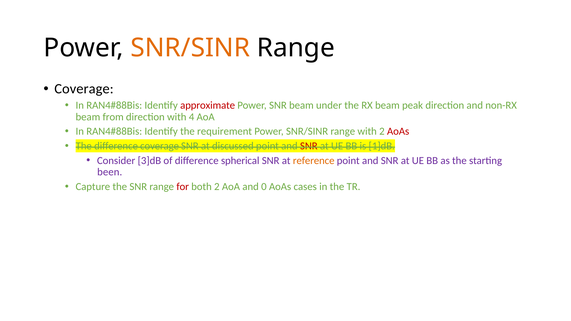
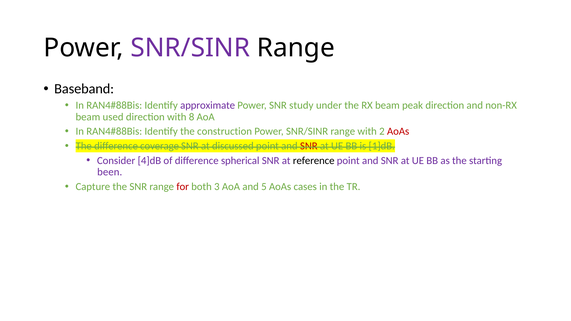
SNR/SINR colour: orange -> purple (190, 48)
Coverage: Coverage -> Baseband (84, 89)
approximate colour: red -> purple (208, 105)
SNR beam: beam -> study (301, 105)
from: from -> used (113, 117)
4: 4 -> 8 (192, 117)
requirement: requirement -> construction (225, 132)
3]dB: 3]dB -> 4]dB (149, 161)
reference colour: orange -> black (314, 161)
both 2: 2 -> 3 (217, 187)
0: 0 -> 5 (264, 187)
